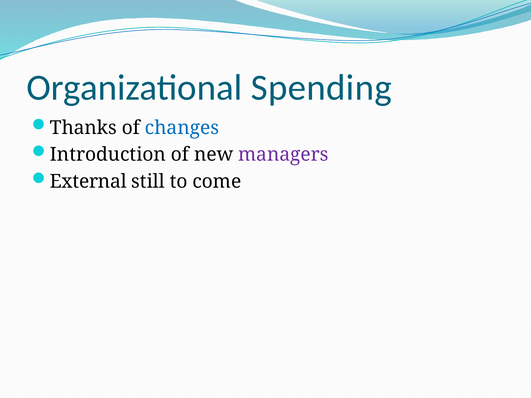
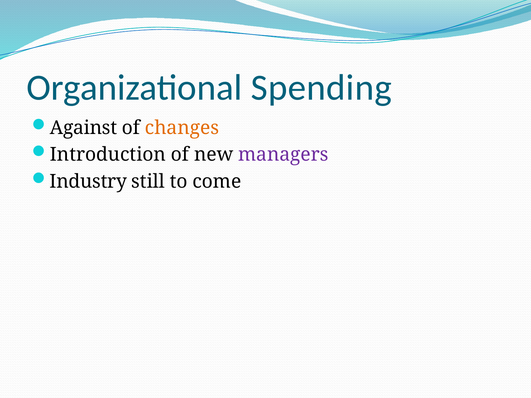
Thanks: Thanks -> Against (83, 128)
changes colour: blue -> orange (182, 128)
External: External -> Industry (88, 181)
